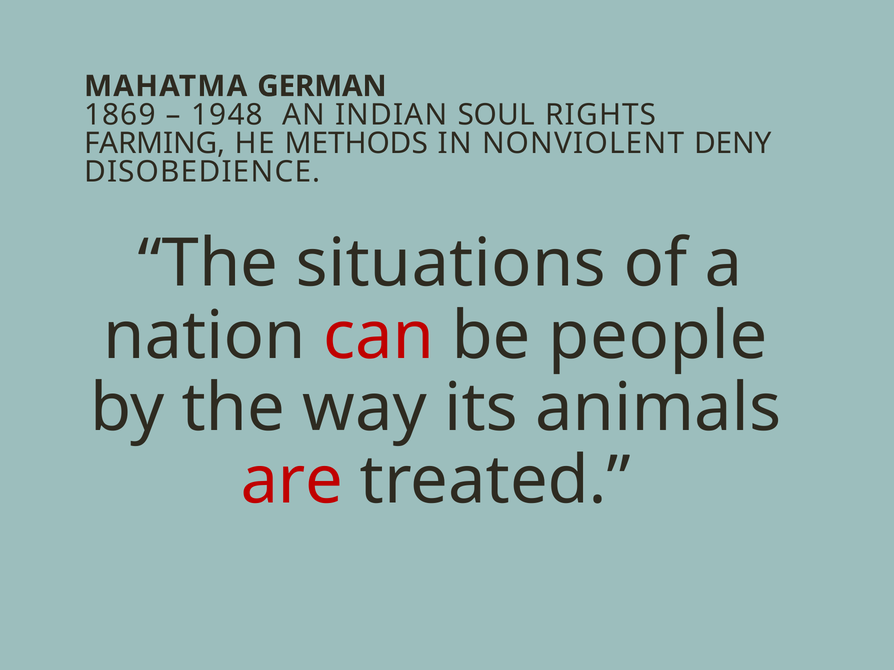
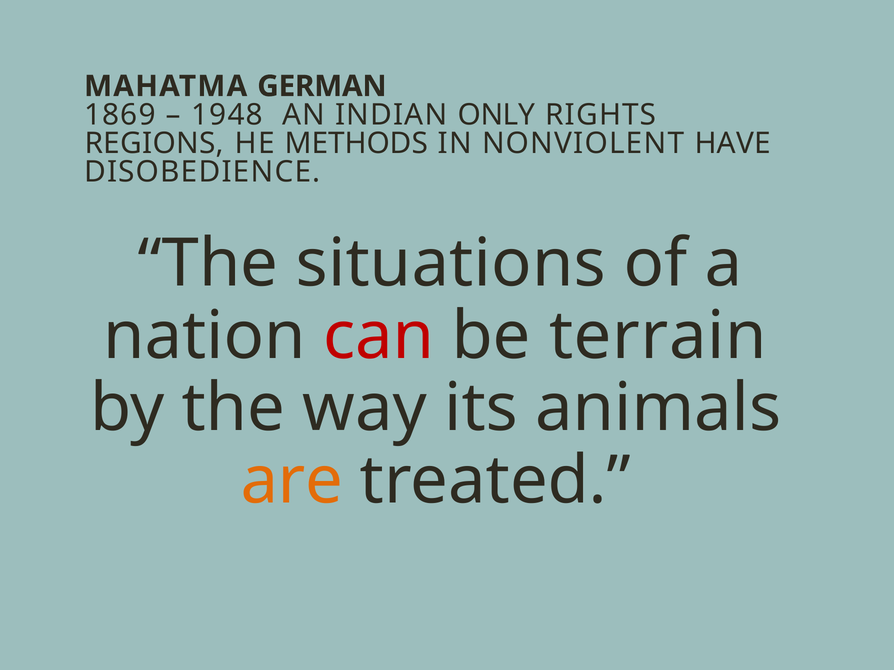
SOUL: SOUL -> ONLY (496, 115)
FARMING: FARMING -> REGIONS (154, 144)
DENY: DENY -> HAVE (733, 144)
people: people -> terrain (658, 336)
are colour: red -> orange (292, 481)
